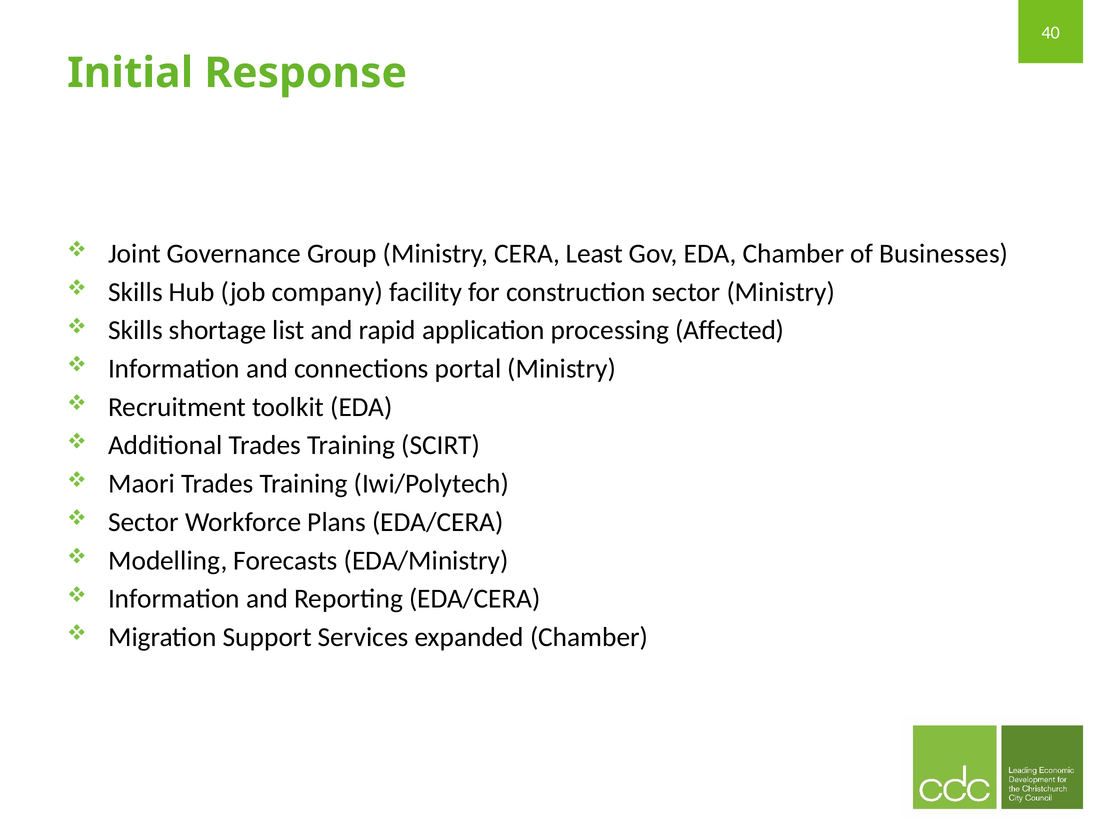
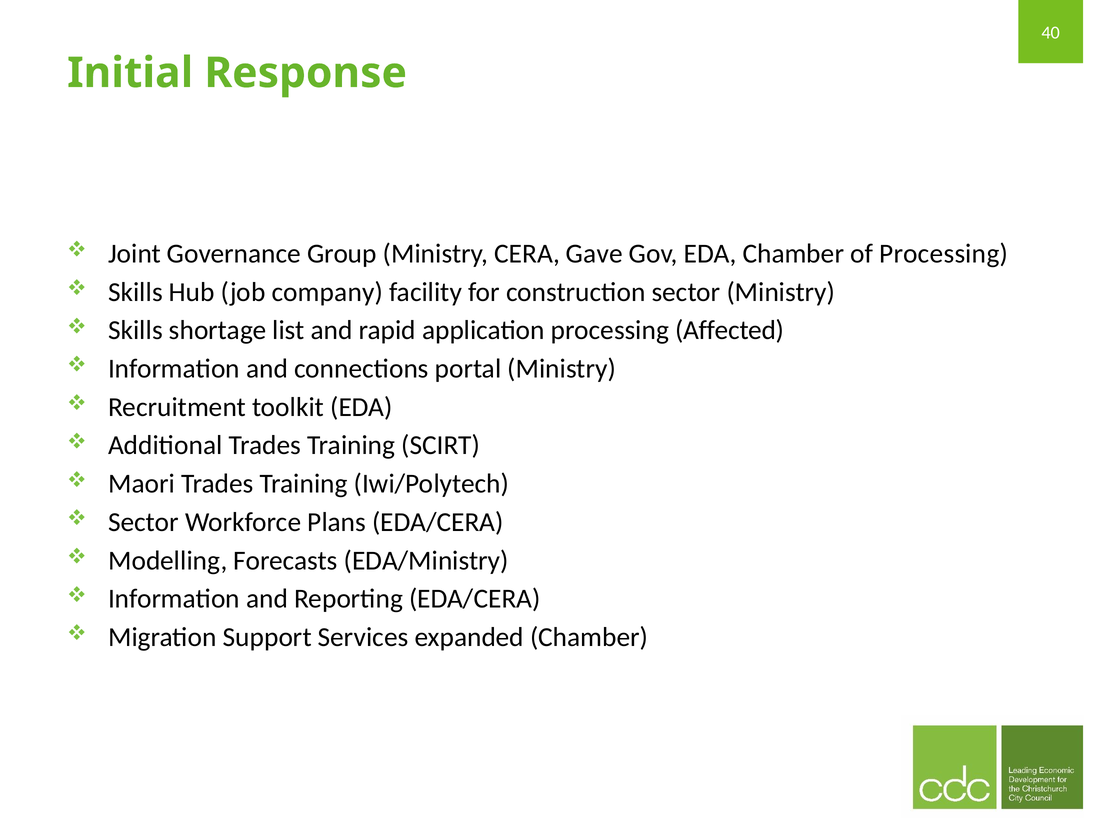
Least: Least -> Gave (594, 254)
of Businesses: Businesses -> Processing (944, 254)
